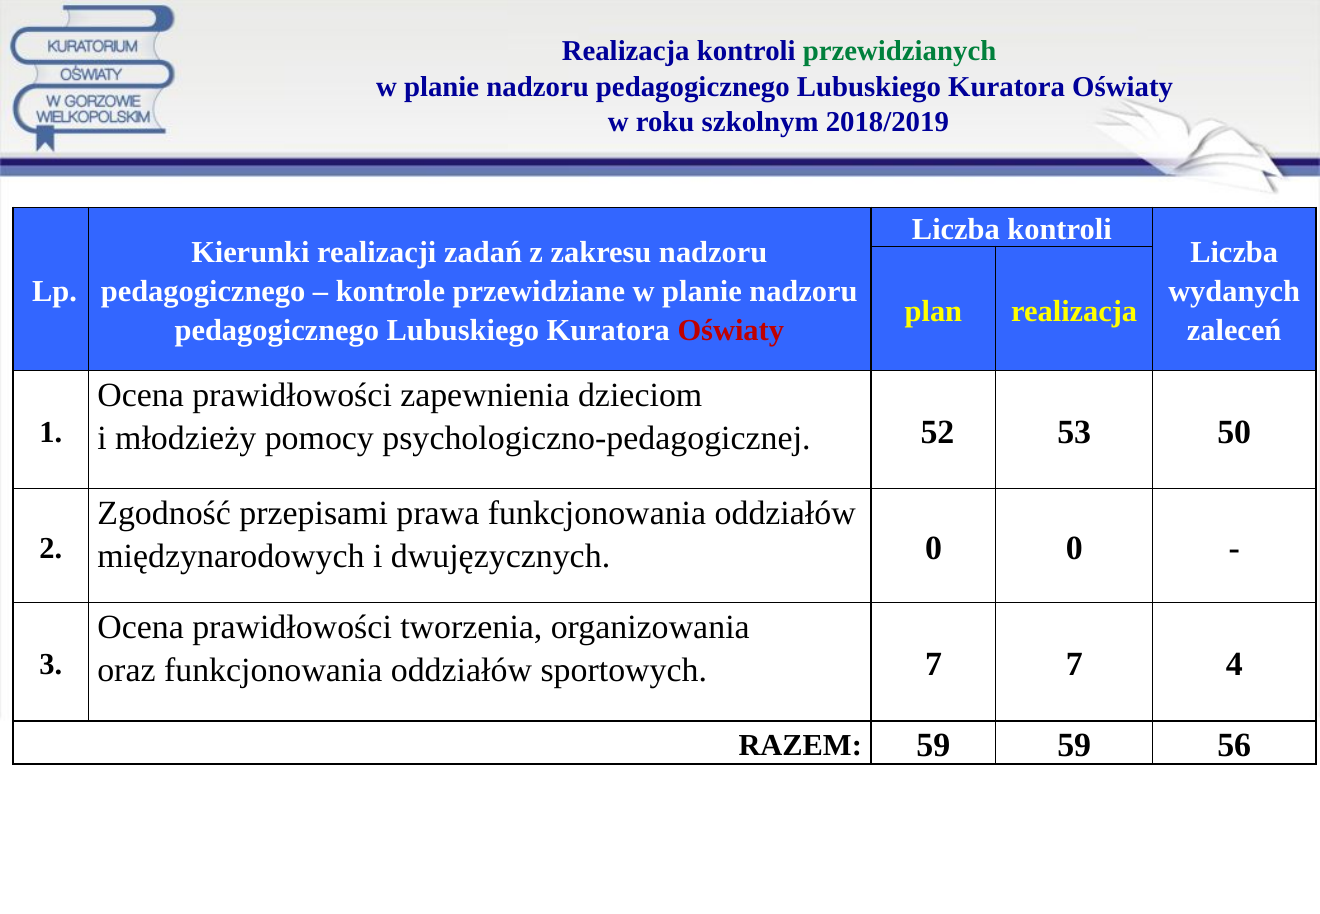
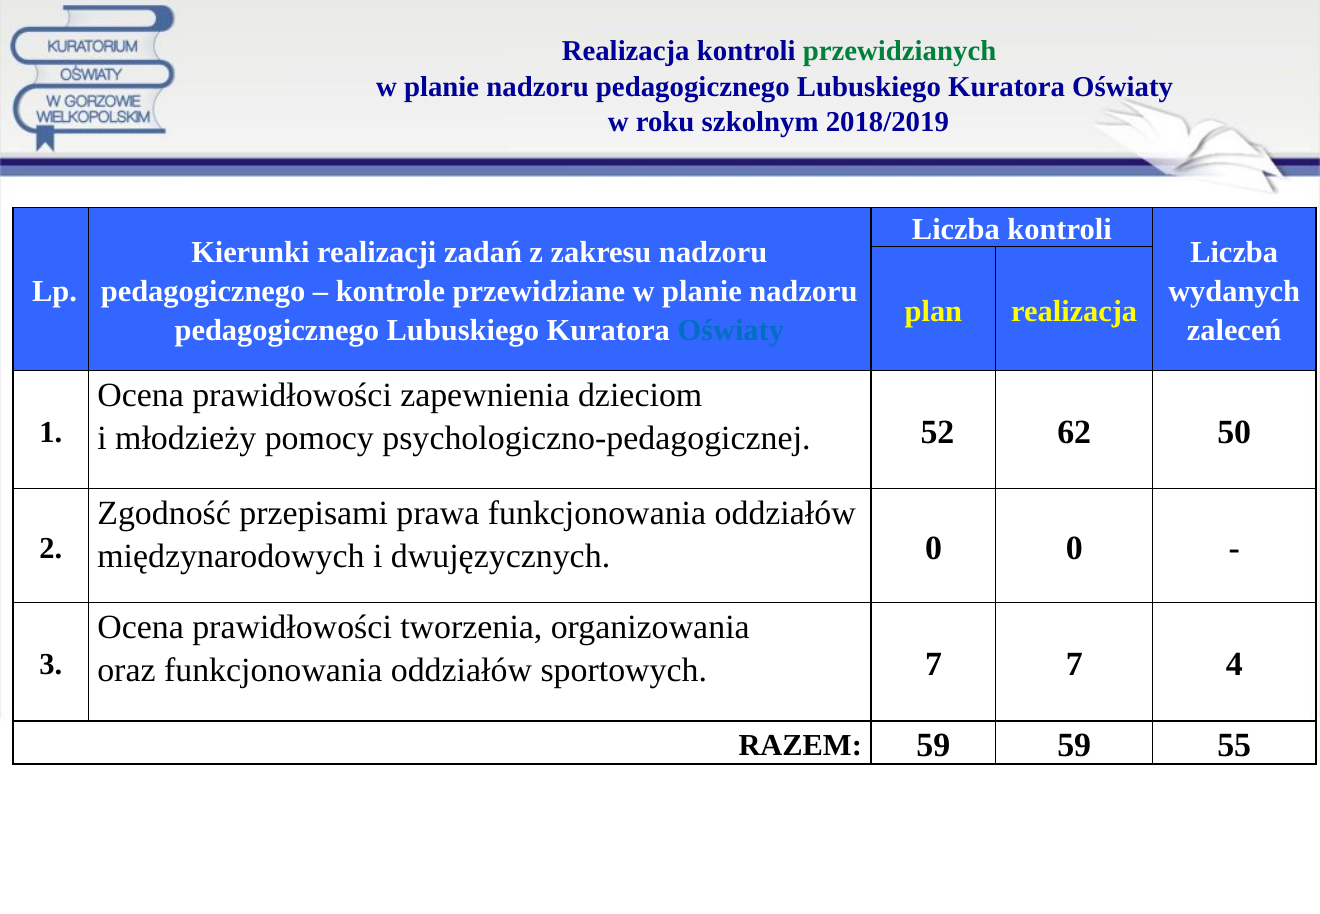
Oświaty colour: red -> blue (731, 330)
53: 53 -> 62 (1074, 433)
56: 56 -> 55 (1234, 745)
